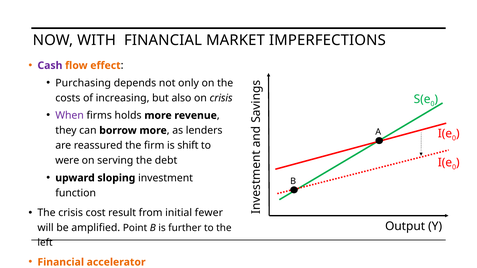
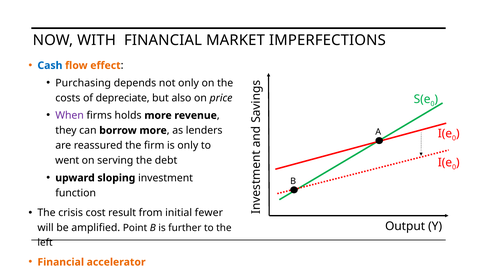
Cash colour: purple -> blue (50, 66)
increasing: increasing -> depreciate (123, 98)
on crisis: crisis -> price (221, 98)
is shift: shift -> only (188, 146)
were: were -> went (67, 161)
